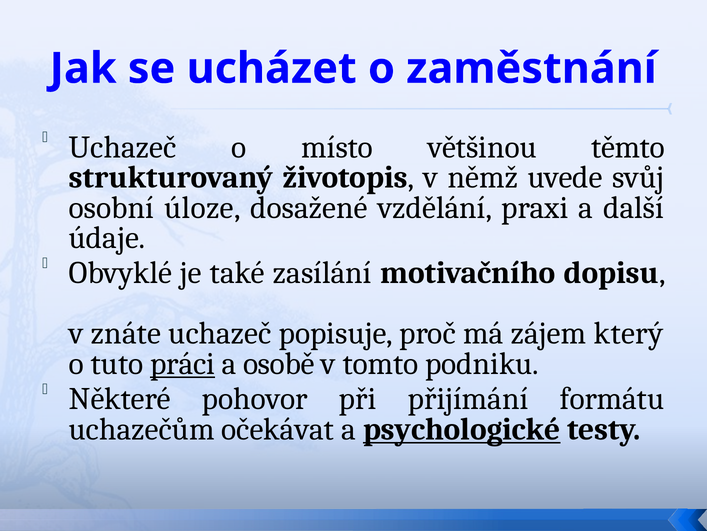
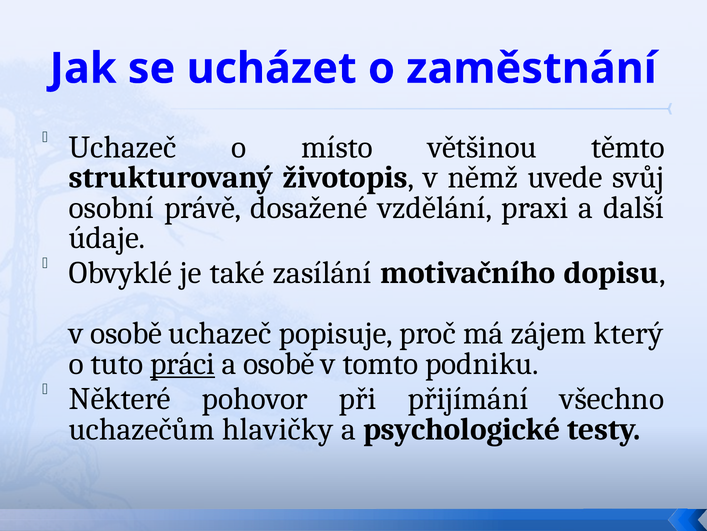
úloze: úloze -> právě (203, 207)
v znáte: znáte -> osobě (126, 333)
formátu: formátu -> všechno (612, 398)
očekávat: očekávat -> hlavičky (278, 429)
psychologické underline: present -> none (462, 429)
